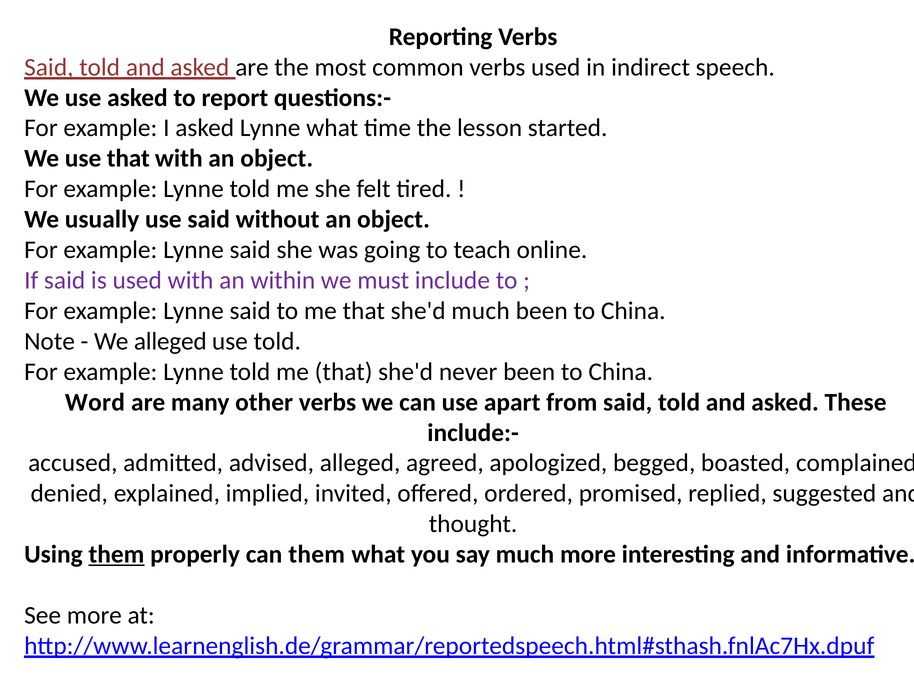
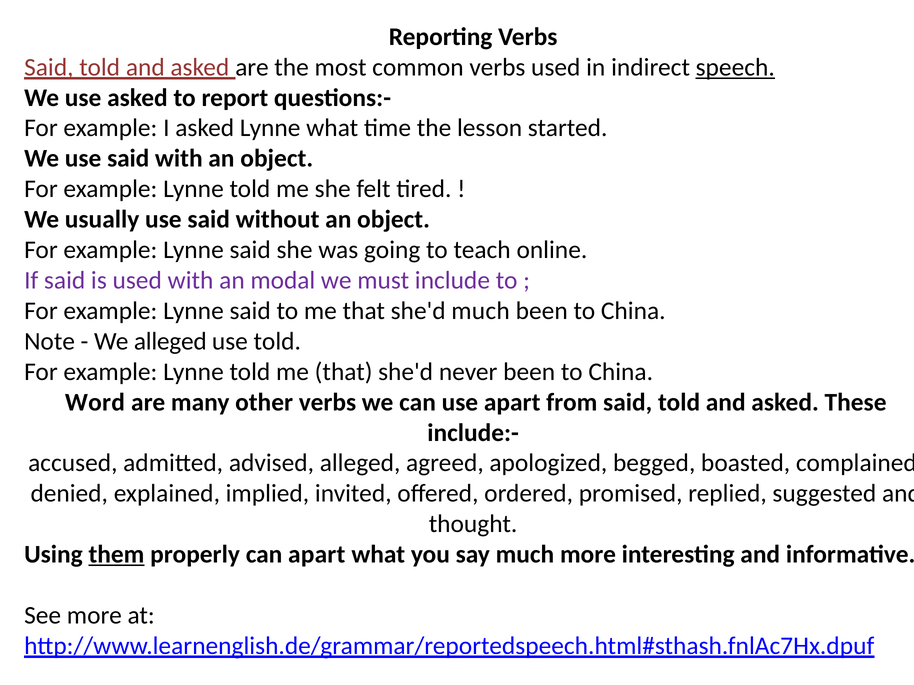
speech underline: none -> present (735, 67)
We use that: that -> said (128, 159)
within: within -> modal (283, 281)
can them: them -> apart (317, 555)
